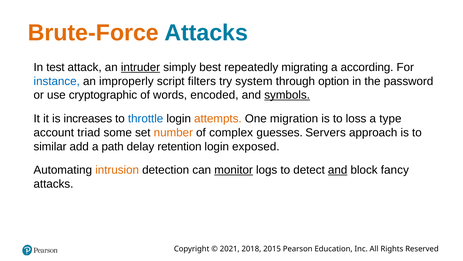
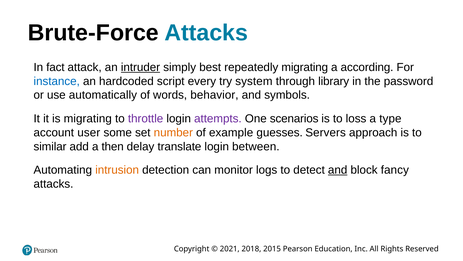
Brute-Force colour: orange -> black (93, 33)
test: test -> fact (55, 67)
improperly: improperly -> hardcoded (126, 81)
filters: filters -> every (202, 81)
option: option -> library (334, 81)
cryptographic: cryptographic -> automatically (103, 95)
encoded: encoded -> behavior (214, 95)
symbols underline: present -> none (287, 95)
is increases: increases -> migrating (88, 118)
throttle colour: blue -> purple (146, 118)
attempts colour: orange -> purple (218, 118)
migration: migration -> scenarios (294, 118)
triad: triad -> user (89, 132)
complex: complex -> example (231, 132)
path: path -> then (113, 146)
retention: retention -> translate (179, 146)
exposed: exposed -> between (256, 146)
monitor underline: present -> none (234, 170)
